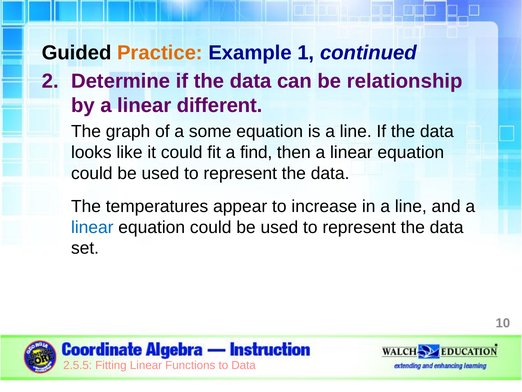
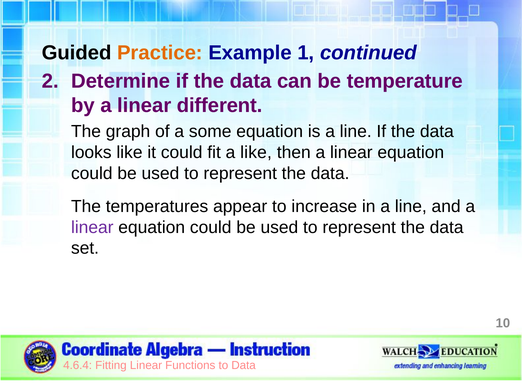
relationship: relationship -> temperature (405, 81)
a find: find -> like (256, 152)
linear colour: blue -> purple (92, 227)
2.5.5: 2.5.5 -> 4.6.4 (78, 365)
